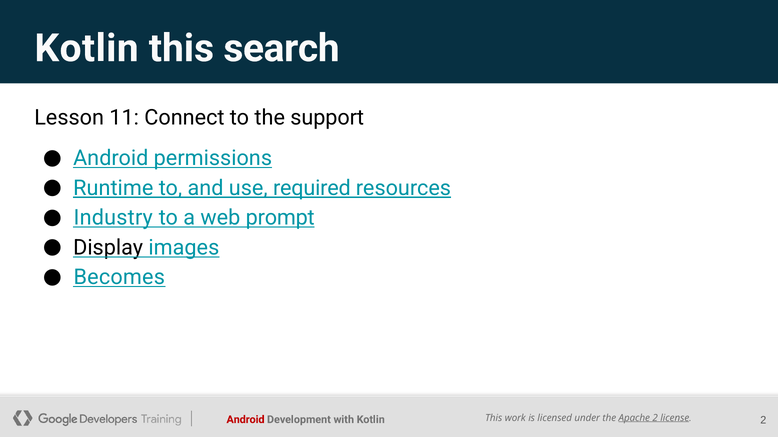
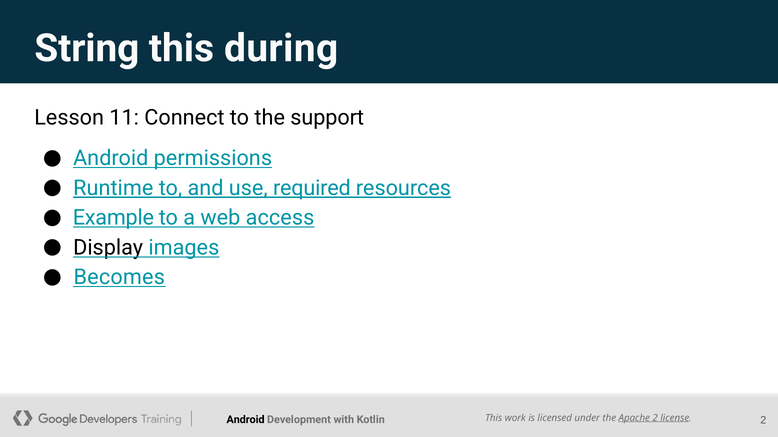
Kotlin: Kotlin -> String (87, 48)
search: search -> during (281, 48)
Industry: Industry -> Example (113, 218)
prompt: prompt -> access (280, 218)
Android colour: red -> black (245, 420)
